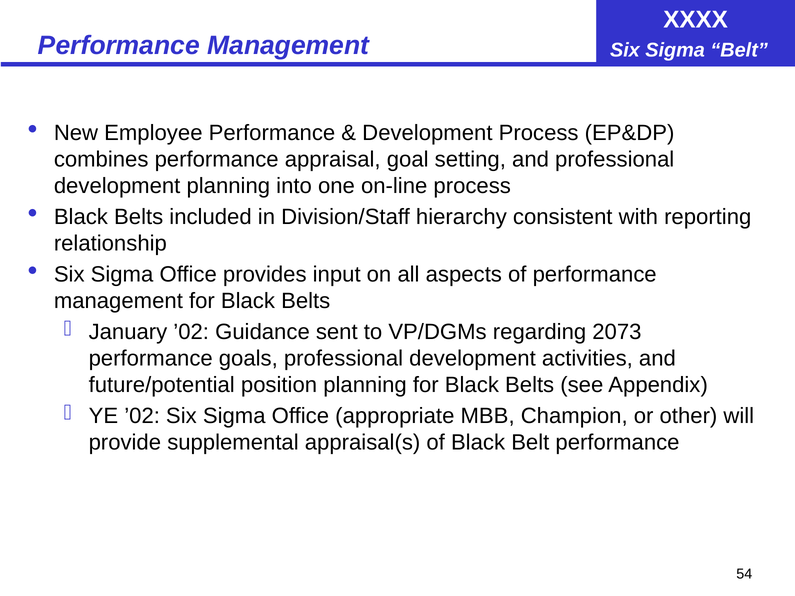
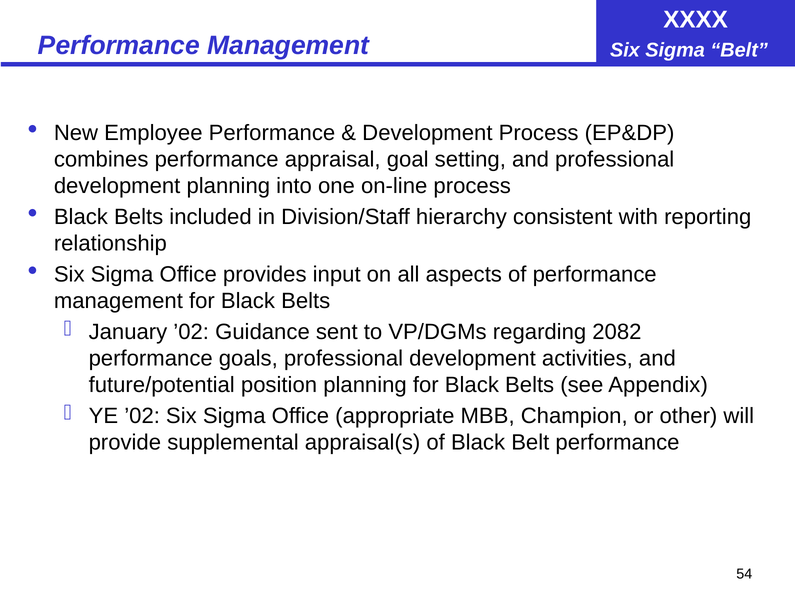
2073: 2073 -> 2082 (617, 332)
